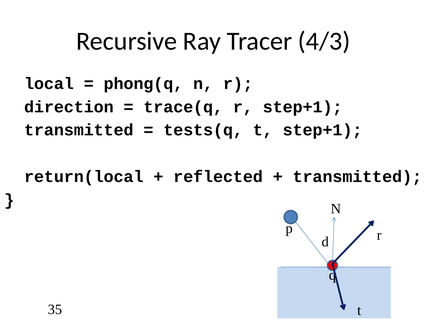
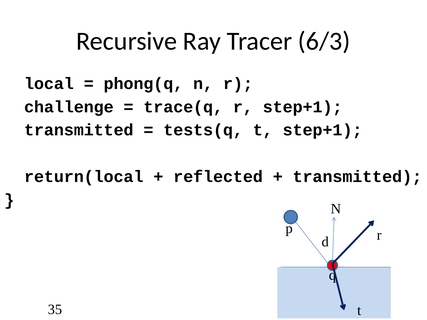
4/3: 4/3 -> 6/3 (324, 41)
direction: direction -> challenge (69, 107)
